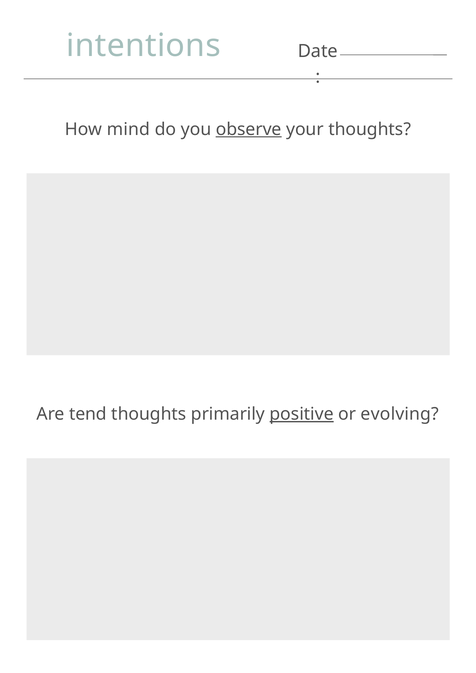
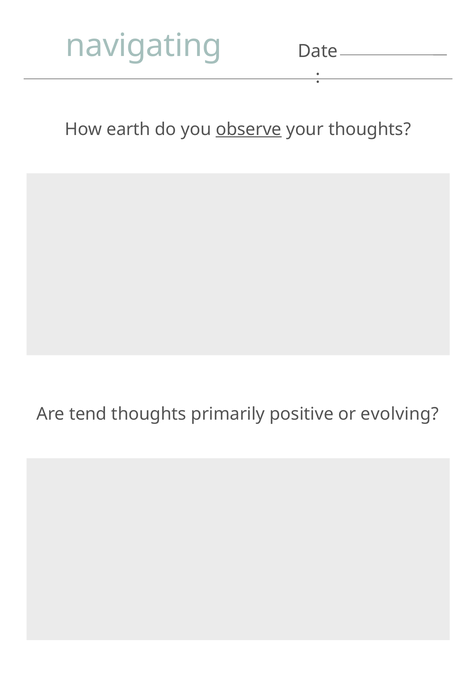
intentions: intentions -> navigating (144, 46)
mind: mind -> earth (128, 129)
positive underline: present -> none (302, 414)
